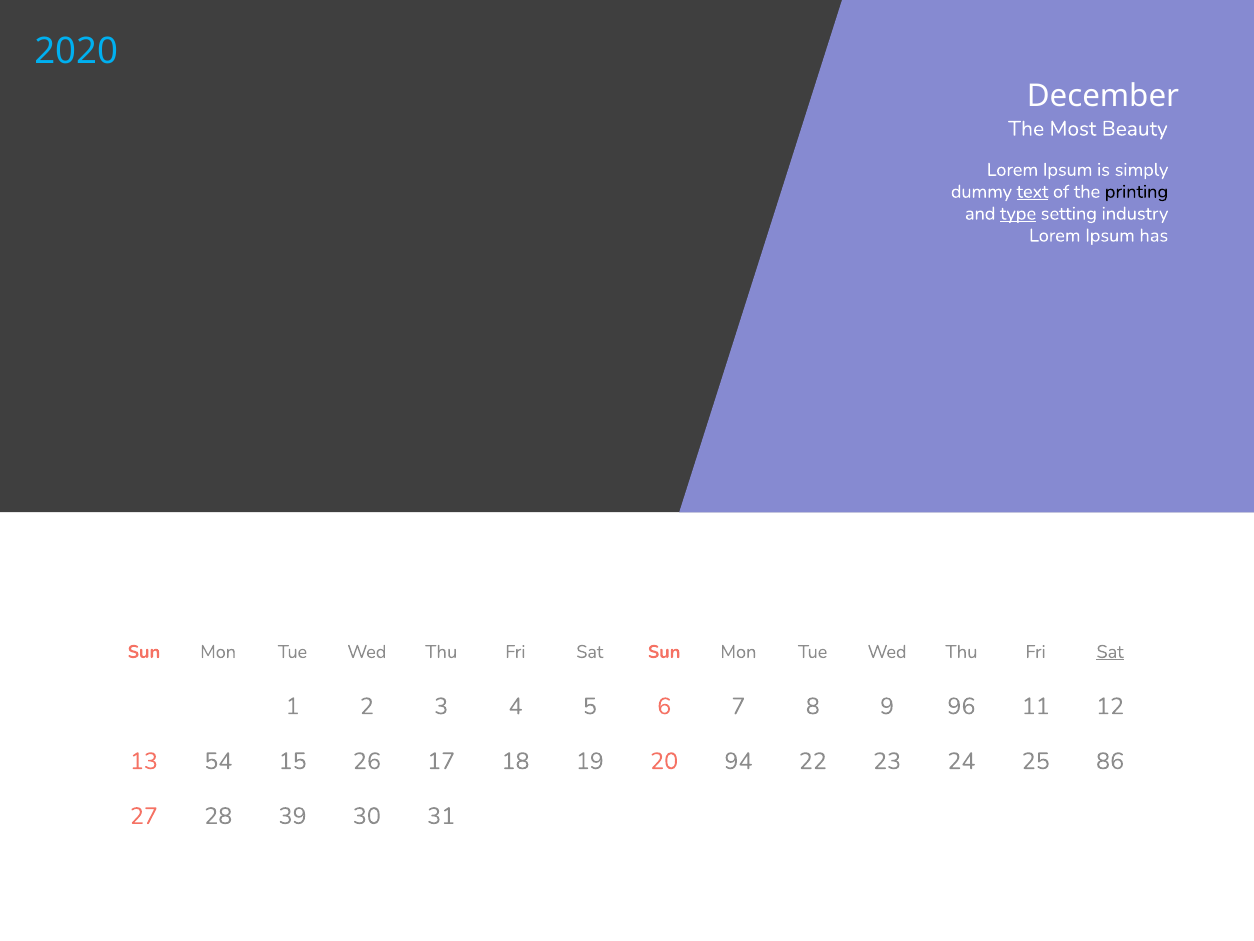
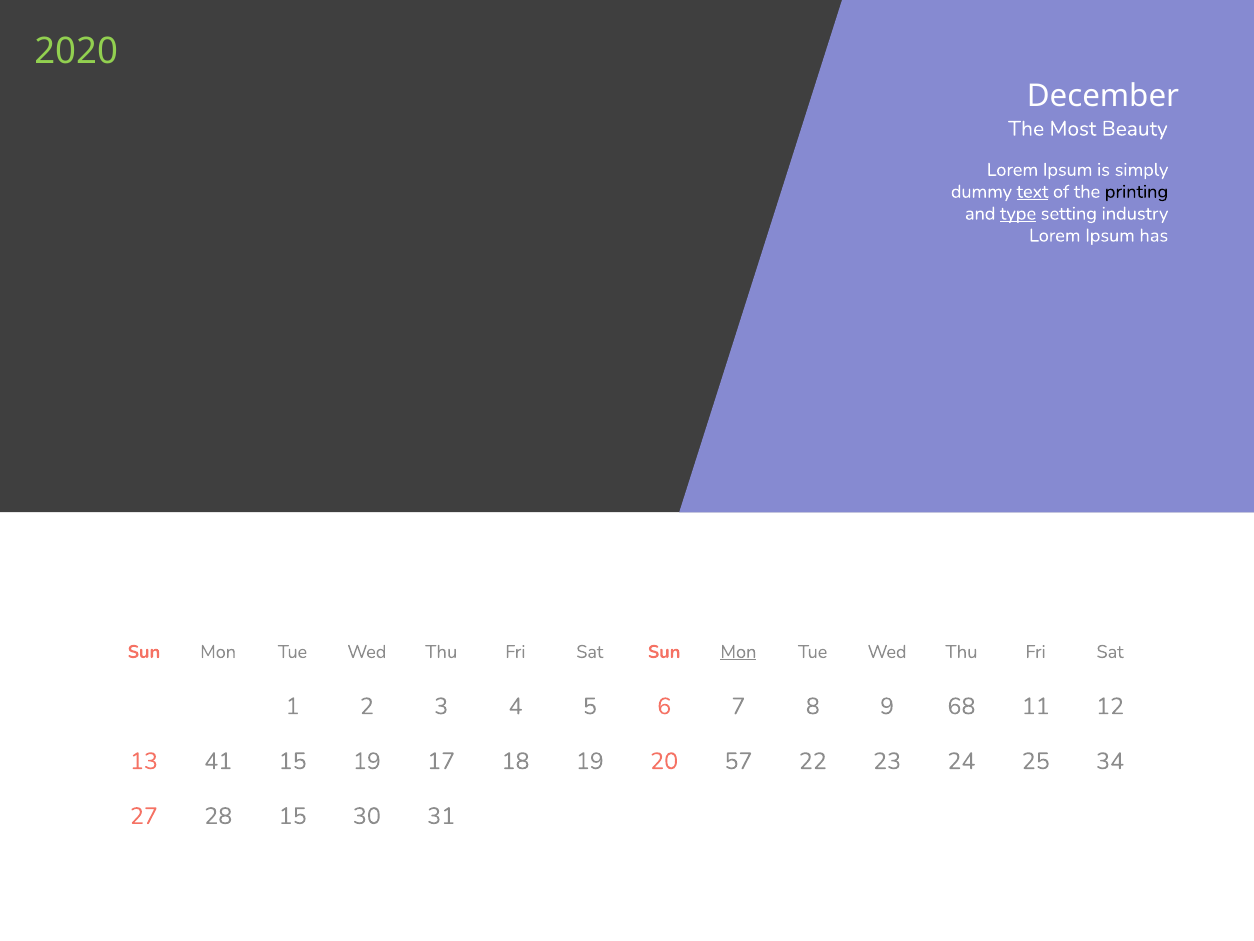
2020 colour: light blue -> light green (76, 52)
Mon underline: none -> present (738, 652)
Sat underline: present -> none (1110, 652)
96: 96 -> 68 (961, 706)
54: 54 -> 41 (218, 761)
15 26: 26 -> 19 (367, 761)
94: 94 -> 57 (738, 761)
86: 86 -> 34 (1110, 761)
28 39: 39 -> 15 (293, 816)
